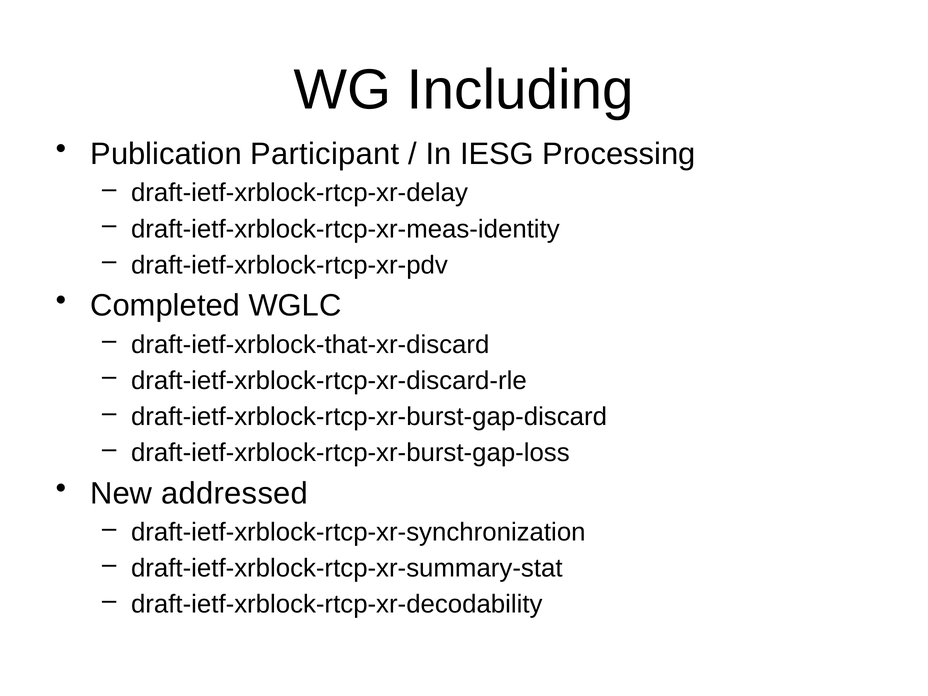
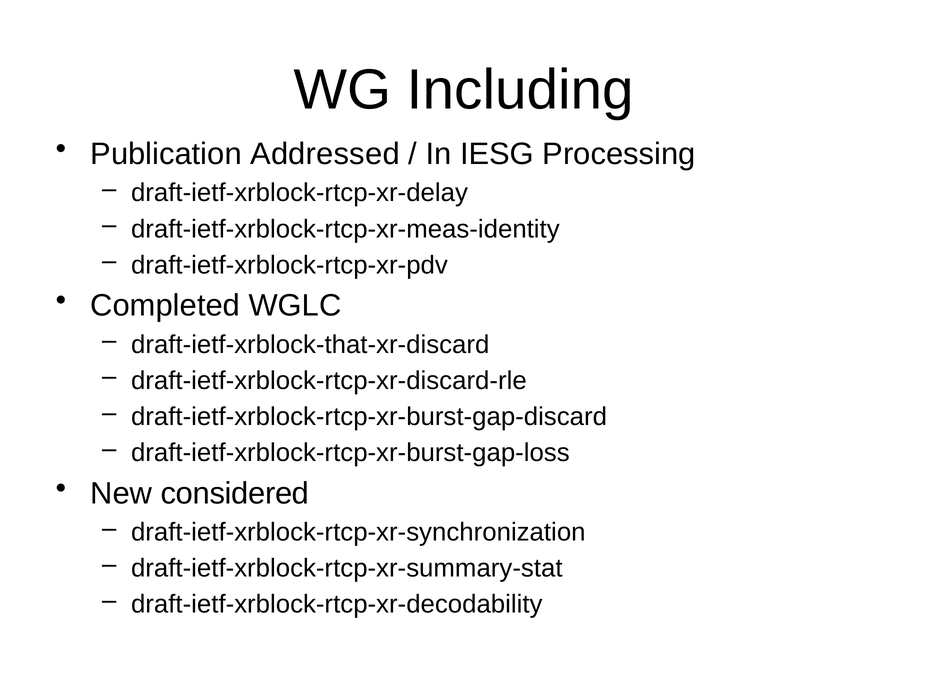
Participant: Participant -> Addressed (325, 154)
addressed: addressed -> considered (235, 493)
